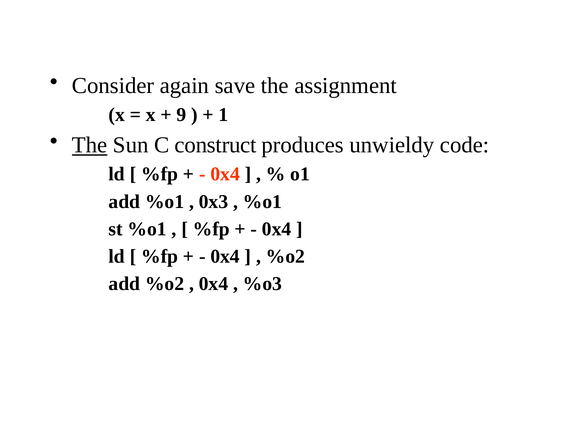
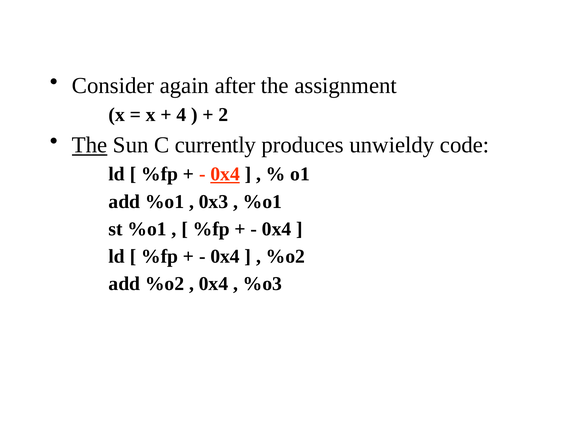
save: save -> after (235, 86)
9: 9 -> 4 (181, 115)
1: 1 -> 2 (223, 115)
construct: construct -> currently (216, 145)
0x4 underline: none -> present (225, 174)
